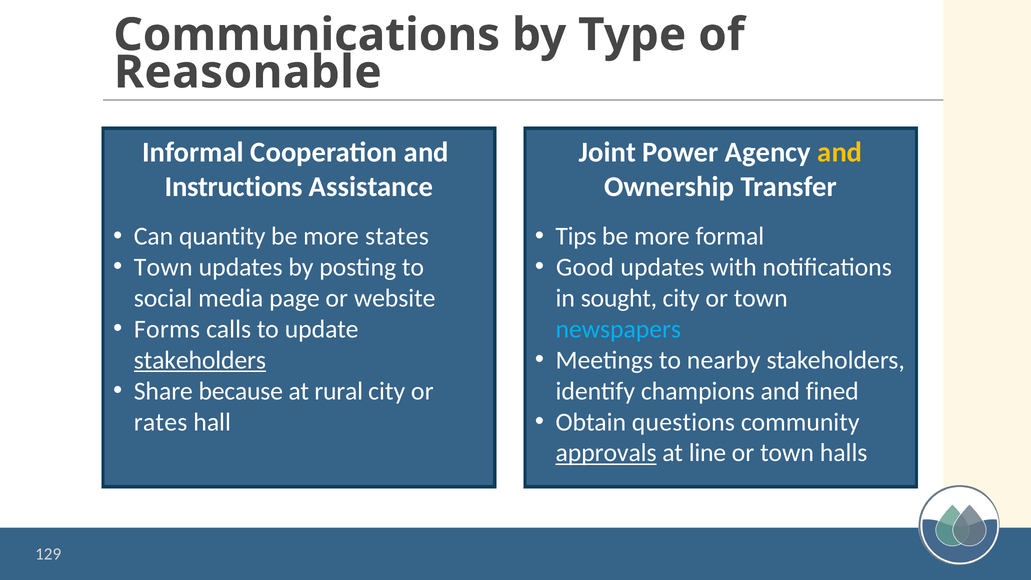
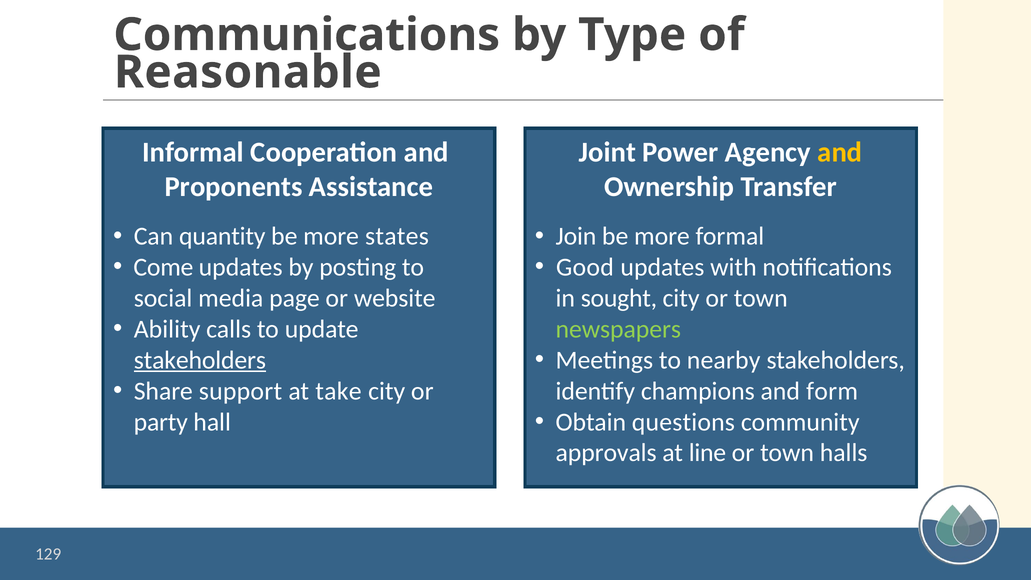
Instructions: Instructions -> Proponents (234, 187)
Tips: Tips -> Join (576, 236)
Town: Town -> Come (163, 267)
Forms: Forms -> Ability (167, 329)
newspapers colour: light blue -> light green (618, 329)
because: because -> support (240, 391)
rural: rural -> take (338, 391)
fined: fined -> form (832, 391)
rates: rates -> party (161, 422)
approvals underline: present -> none (606, 453)
